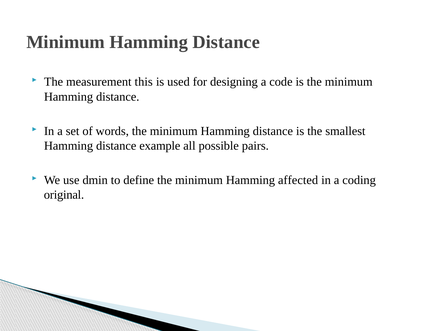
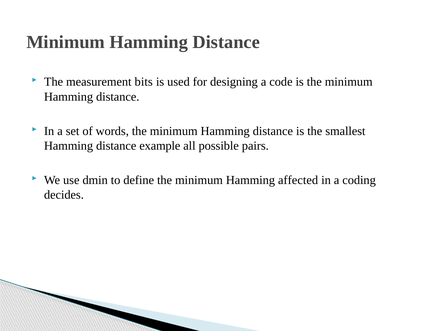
this: this -> bits (144, 82)
original: original -> decides (64, 195)
